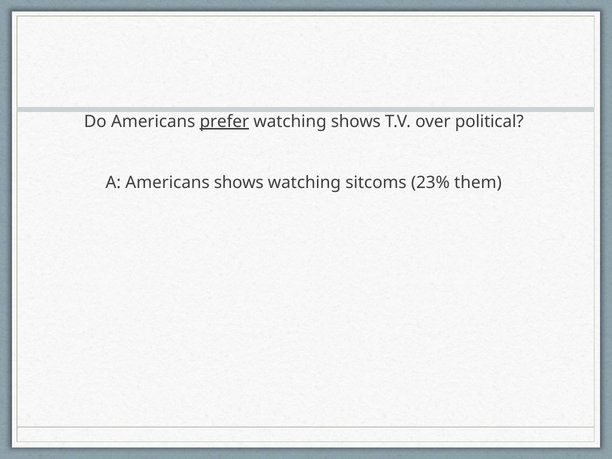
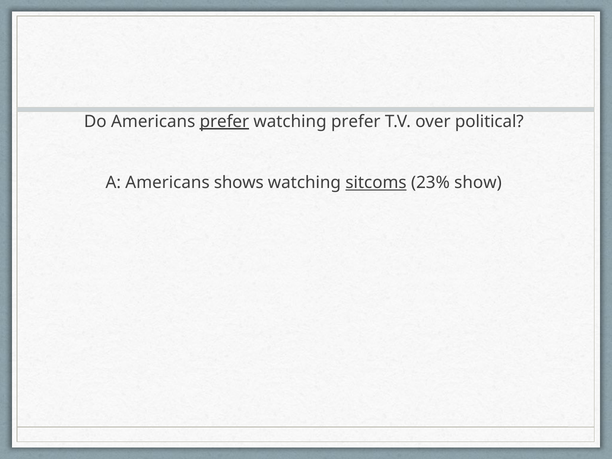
watching shows: shows -> prefer (356, 121)
sitcoms underline: none -> present (376, 183)
them: them -> show (478, 183)
